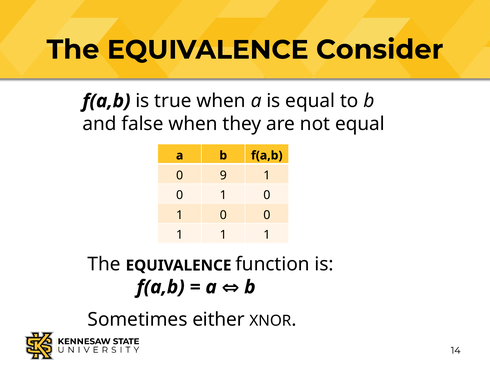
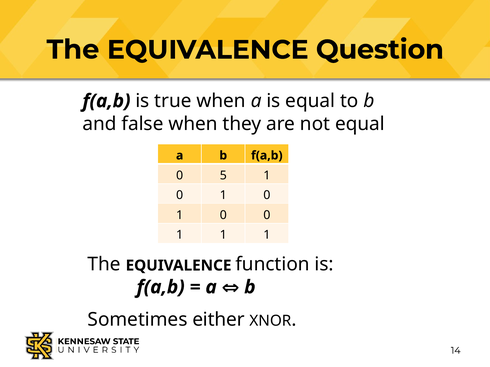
Consider: Consider -> Question (380, 50)
9: 9 -> 5 (223, 176)
